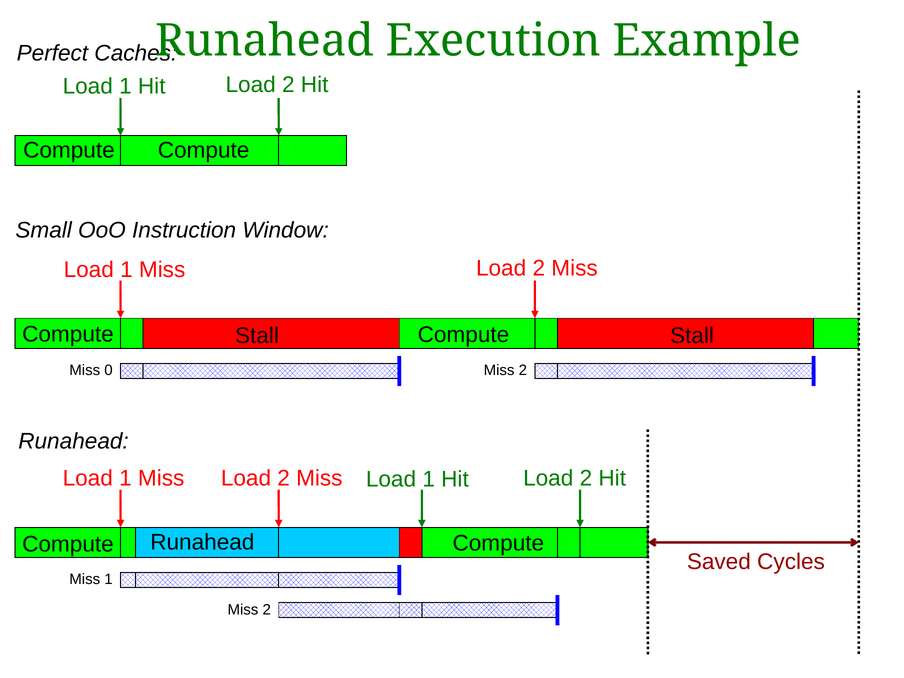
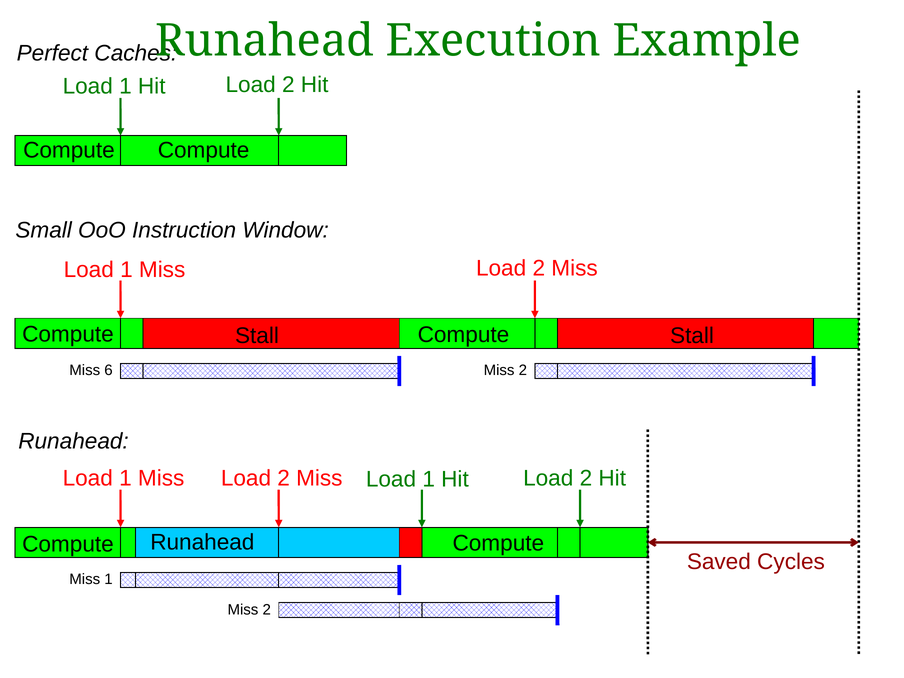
0: 0 -> 6 (109, 370)
